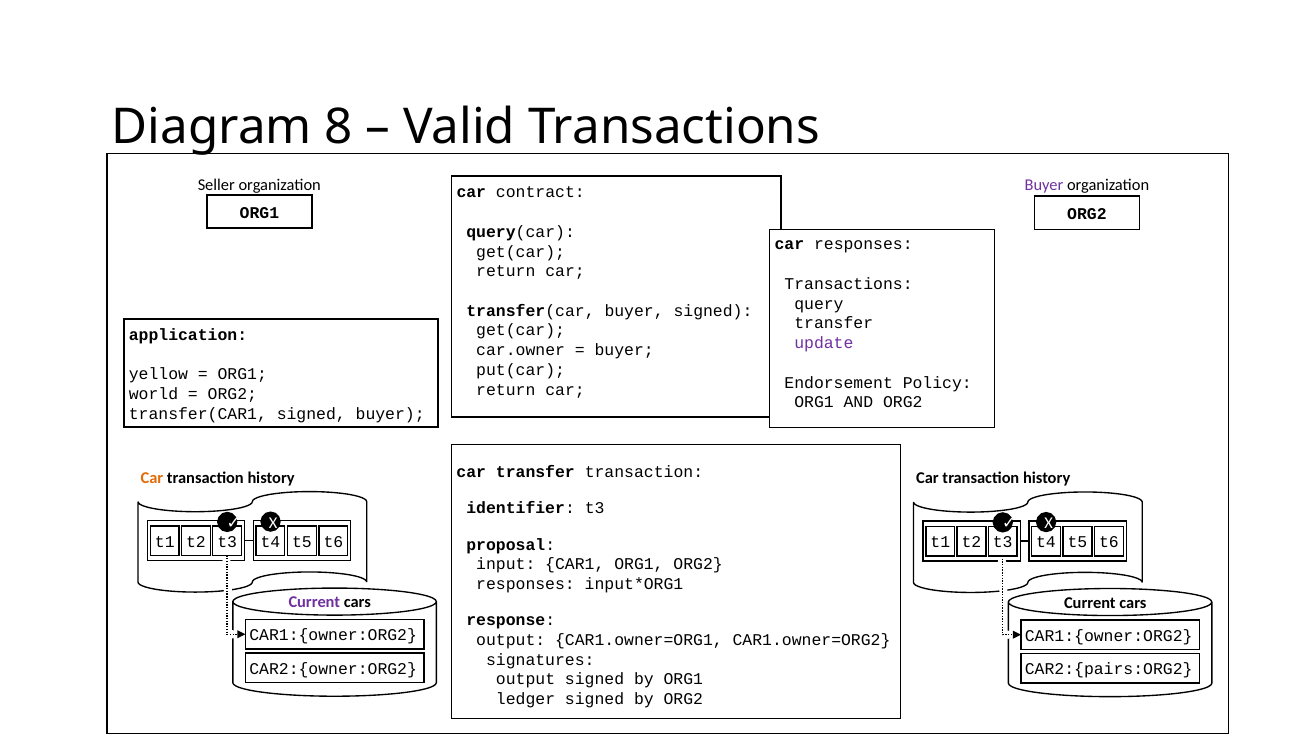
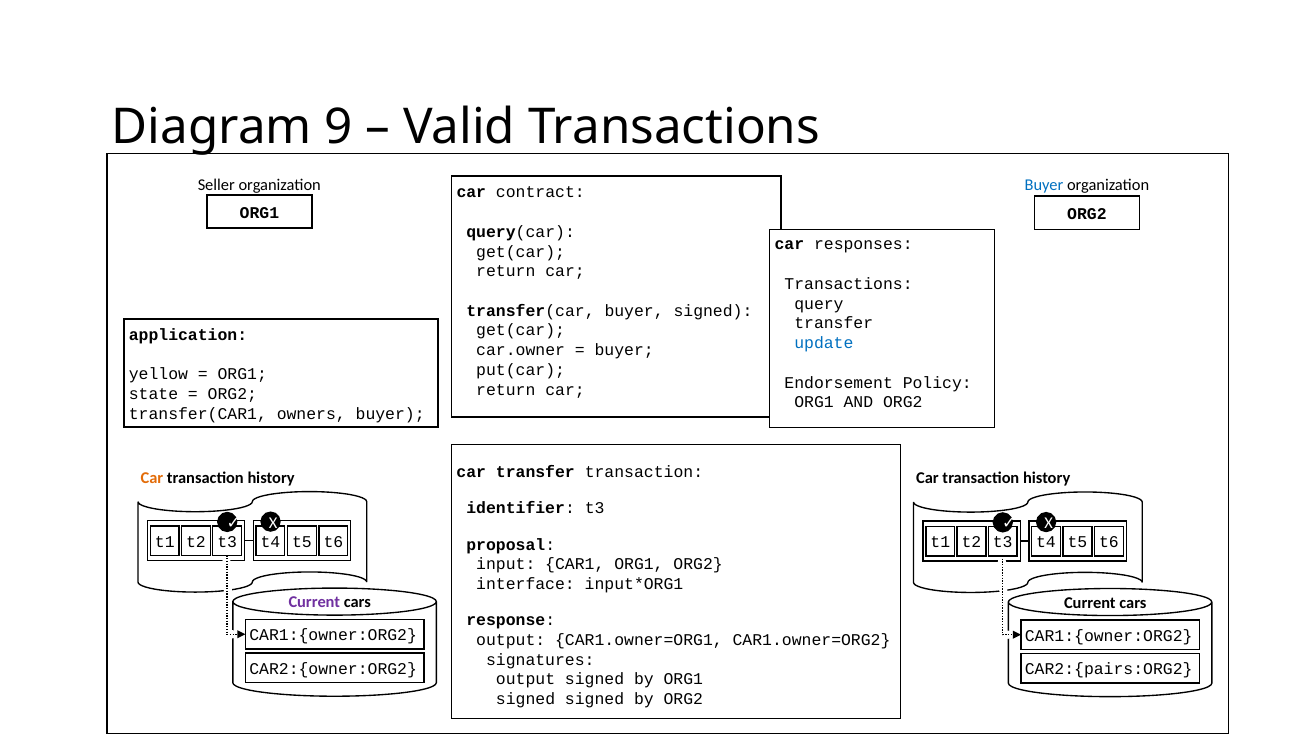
8: 8 -> 9 (339, 127)
Buyer colour: purple -> blue (1044, 185)
update colour: purple -> blue (824, 343)
world: world -> state (153, 394)
transfer(CAR1 signed: signed -> owners (311, 414)
responses: responses -> interface (526, 584)
ledger: ledger -> signed (526, 700)
